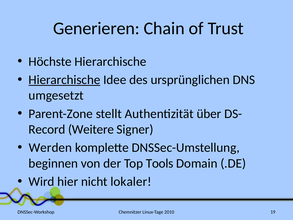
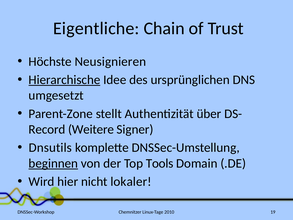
Generieren: Generieren -> Eigentliche (96, 28)
Höchste Hierarchische: Hierarchische -> Neusignieren (110, 61)
Werden: Werden -> Dnsutils (50, 148)
beginnen underline: none -> present (53, 163)
